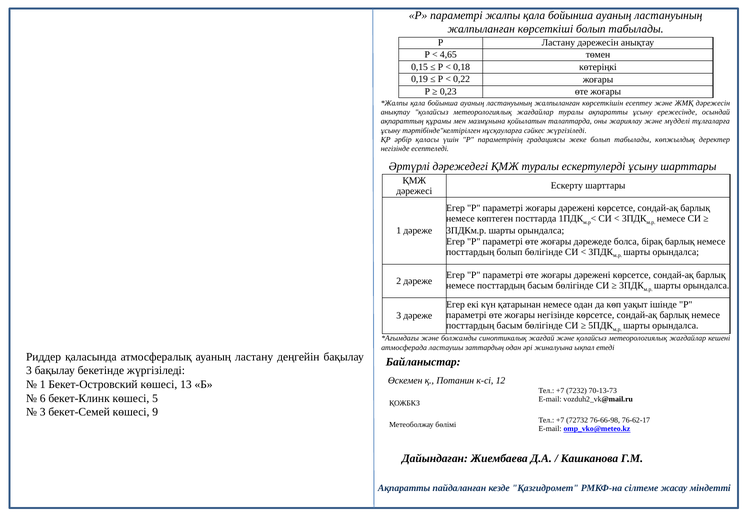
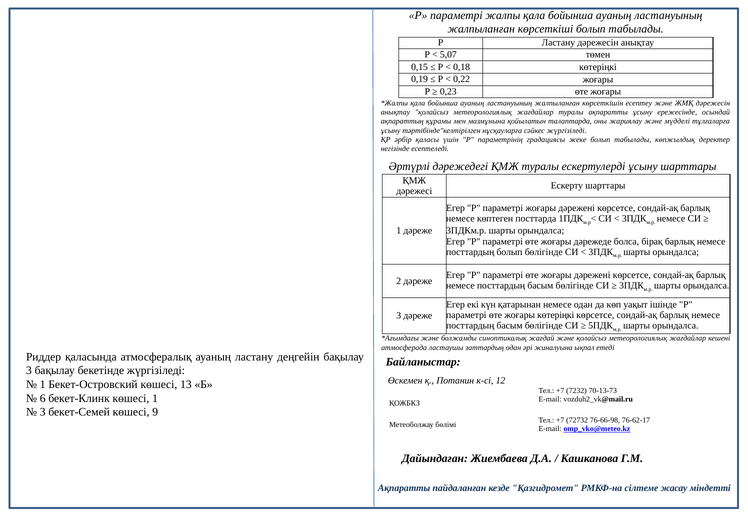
4,65: 4,65 -> 5,07 (448, 55)
жоғары негізінде: негізінде -> көтеріңкі (556, 316)
көшесі 5: 5 -> 1 (155, 399)
